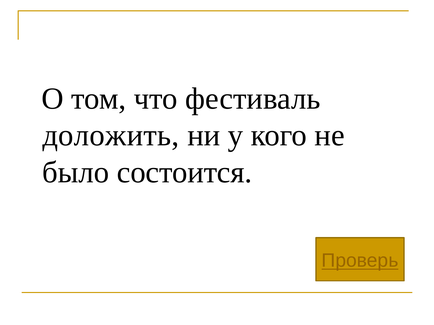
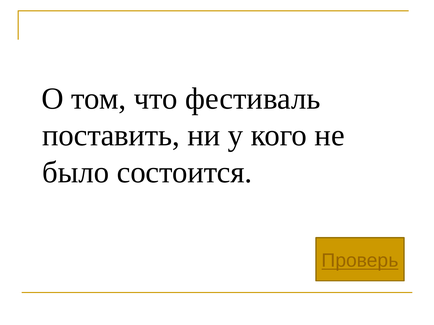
доложить: доложить -> поставить (111, 136)
